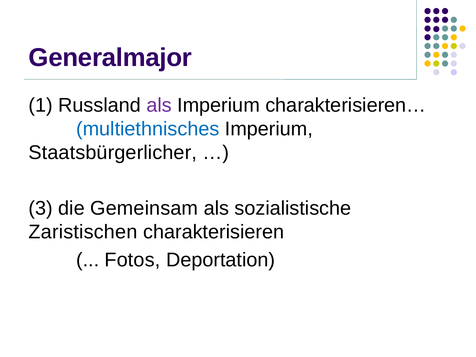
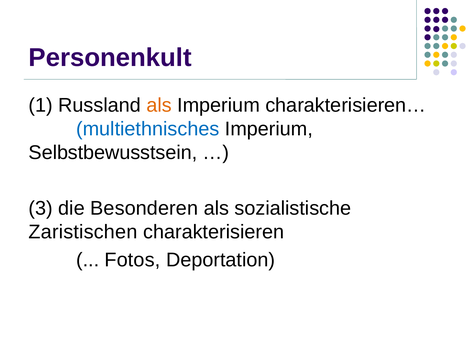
Generalmajor: Generalmajor -> Personenkult (110, 58)
als colour: purple -> orange (159, 105)
Staatsbürgerlicher: Staatsbürgerlicher -> Selbstbewusstsein (113, 153)
Gemeinsam: Gemeinsam -> Besonderen (144, 208)
